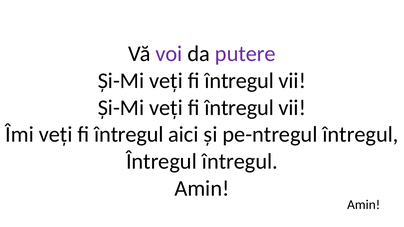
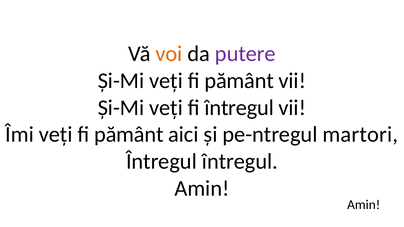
voi colour: purple -> orange (169, 54)
întregul: întregul -> pământ (239, 81)
Îmi veți fi întregul: întregul -> pământ (129, 135)
pe-ntregul întregul: întregul -> martori (360, 135)
